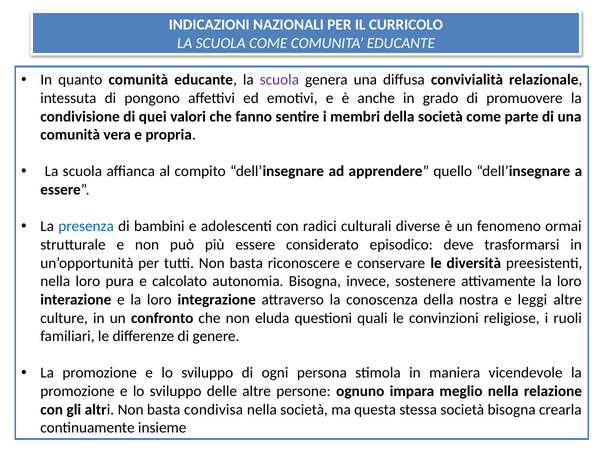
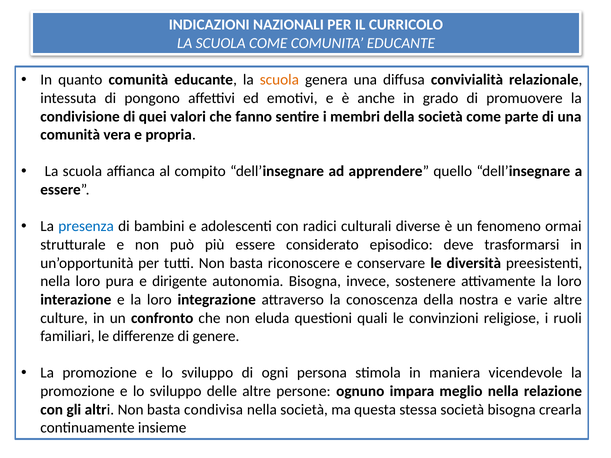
scuola colour: purple -> orange (279, 80)
calcolato: calcolato -> dirigente (180, 282)
leggi: leggi -> varie (533, 300)
